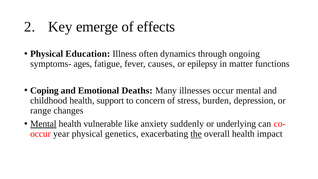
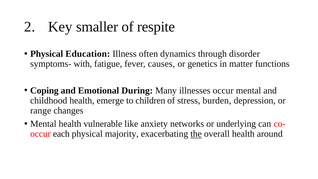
emerge: emerge -> smaller (97, 27)
effects: effects -> respite (156, 27)
ongoing: ongoing -> disorder (244, 54)
ages: ages -> with (83, 64)
epilepsy: epilepsy -> genetics (202, 64)
Deaths: Deaths -> During (137, 90)
support: support -> emerge (110, 100)
concern: concern -> children (150, 100)
Mental underline: present -> none (43, 124)
suddenly: suddenly -> networks (187, 124)
year: year -> each (61, 134)
genetics: genetics -> majority (122, 134)
impact: impact -> around (270, 134)
